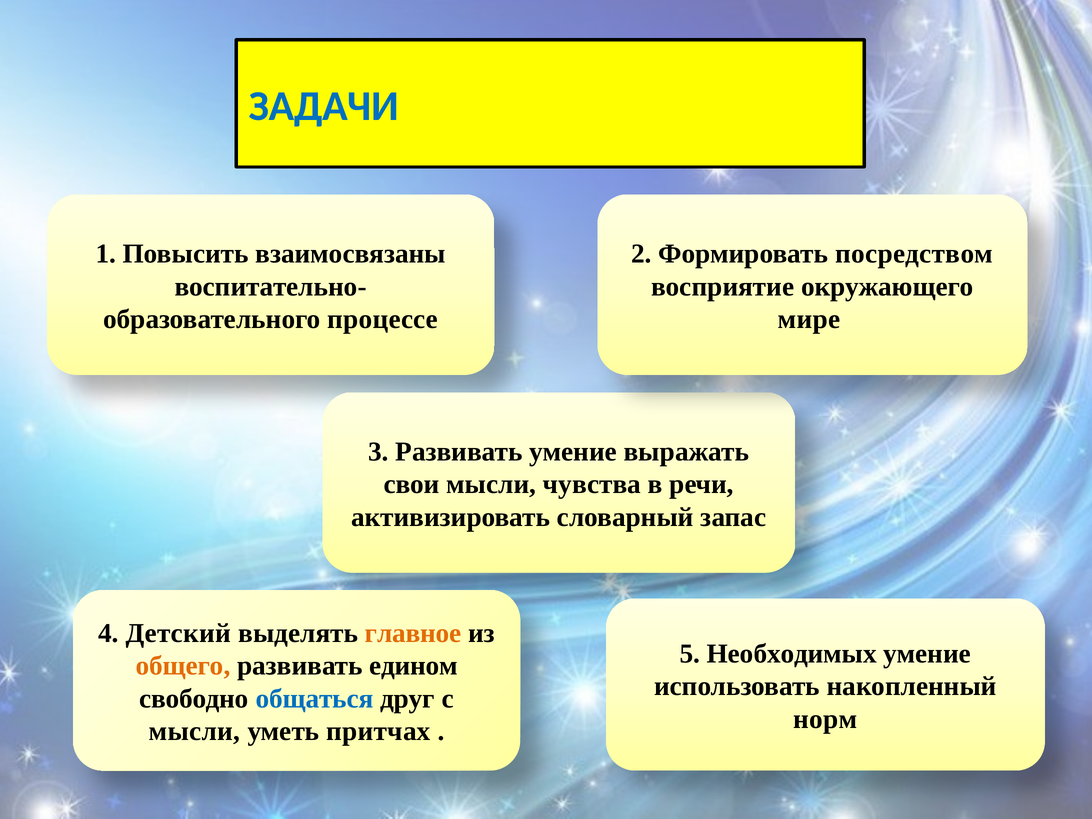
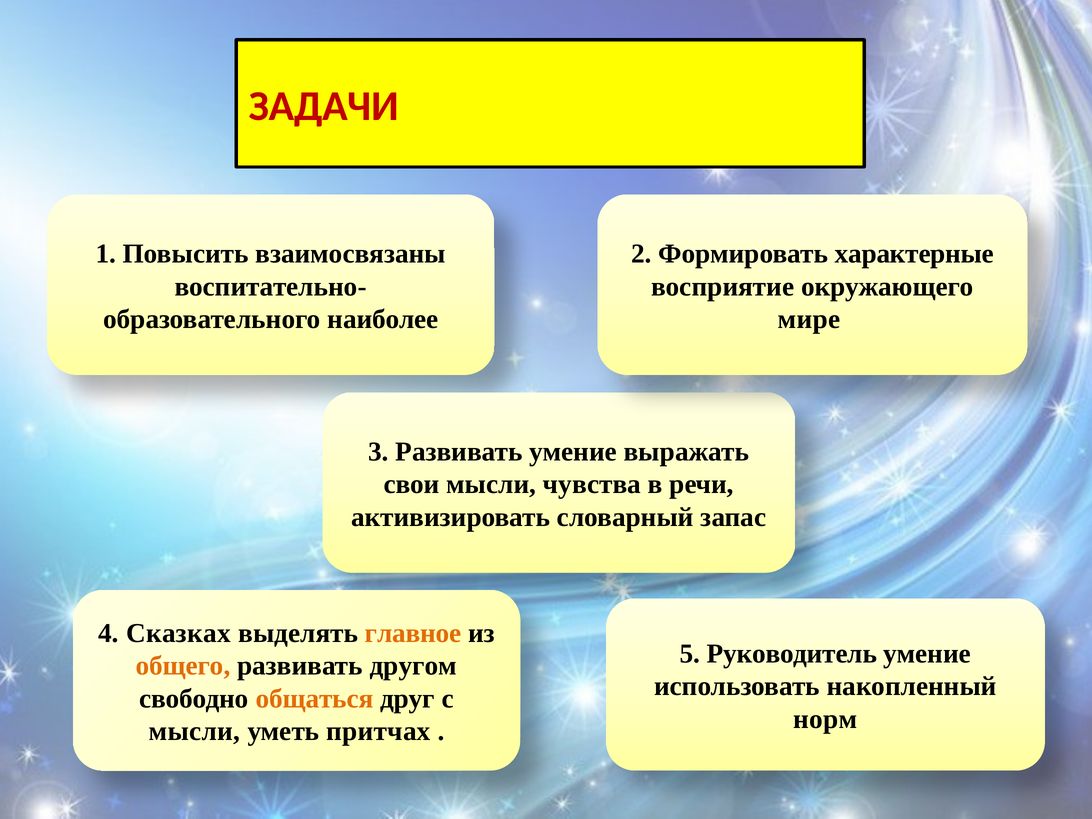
ЗАДАЧИ colour: blue -> red (324, 106)
посредством: посредством -> характерные (914, 254)
процессе: процессе -> наиболее (383, 319)
Детский: Детский -> Сказках (178, 633)
Необходимых: Необходимых -> Руководитель (792, 654)
едином: едином -> другом (413, 666)
общаться colour: blue -> orange (314, 699)
